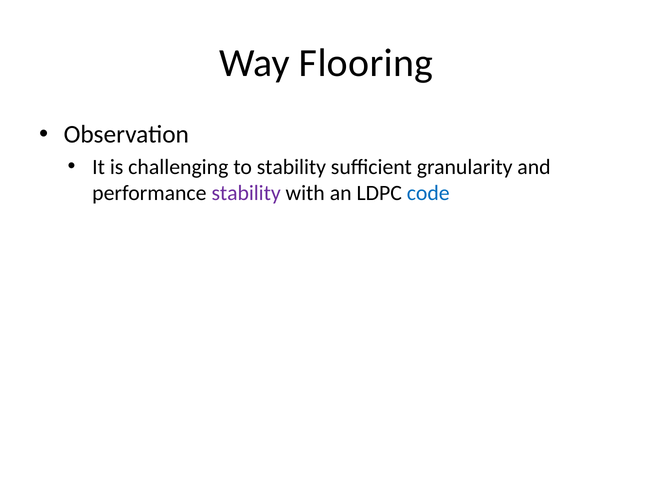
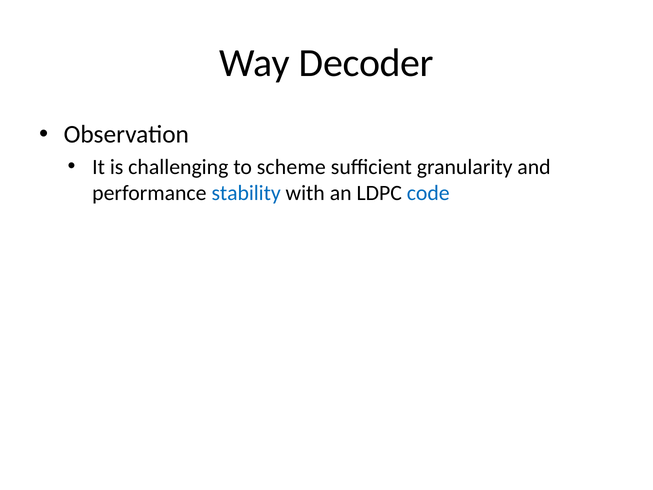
Flooring: Flooring -> Decoder (366, 63)
to stability: stability -> scheme (291, 167)
stability colour: purple -> blue (246, 193)
